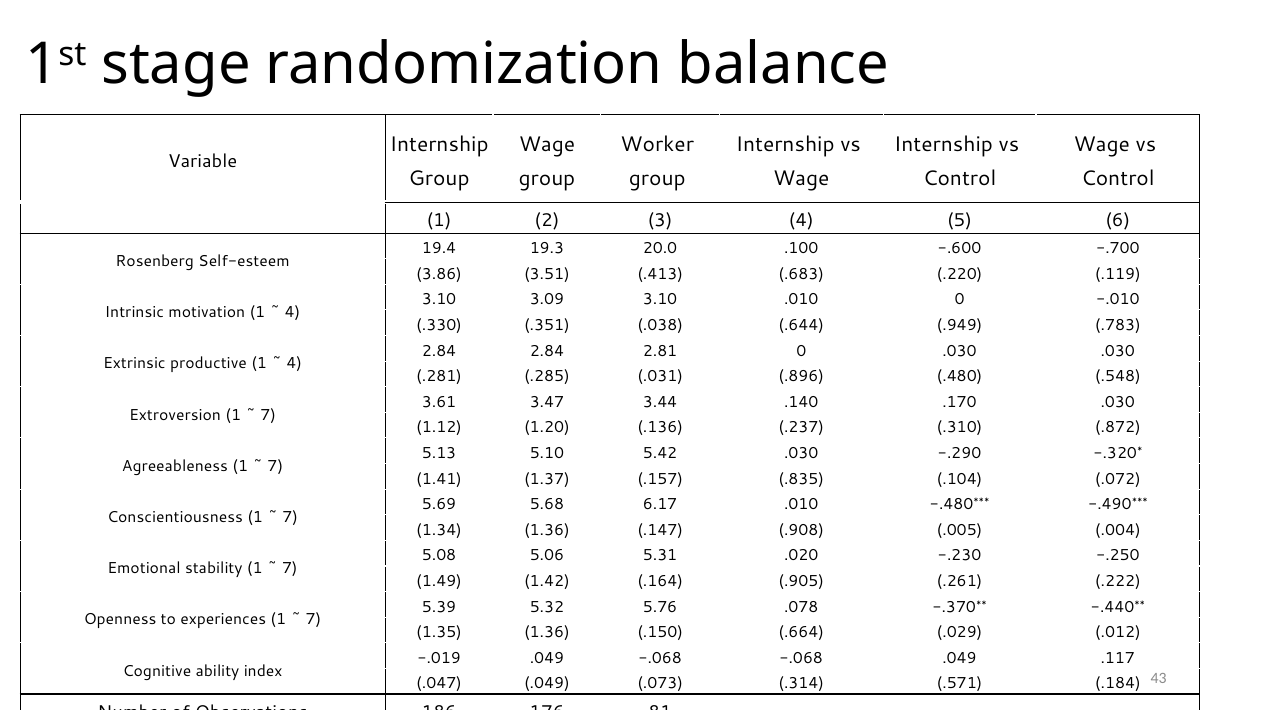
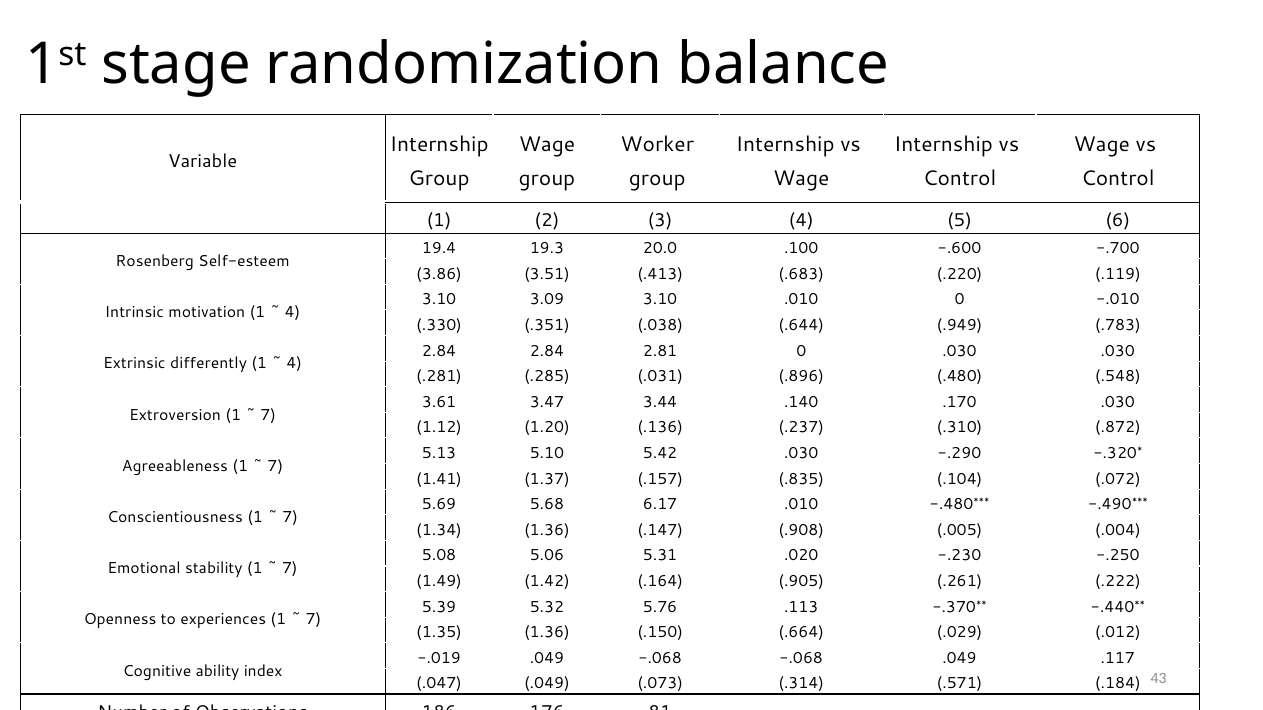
productive: productive -> differently (209, 364)
.078: .078 -> .113 (801, 607)
